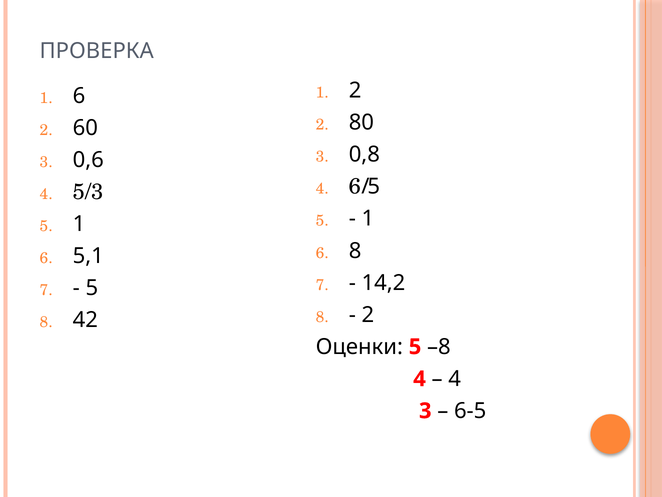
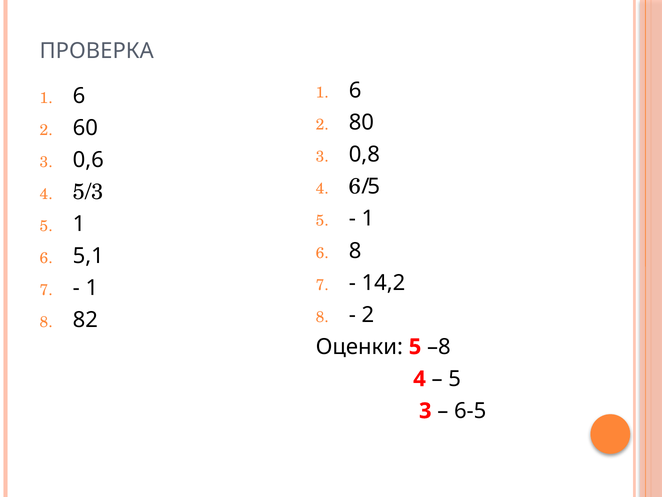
2: 2 -> 6 (355, 90)
5: 5 -> 1 (92, 288)
42: 42 -> 82 (85, 320)
4: 4 -> 5 (455, 378)
